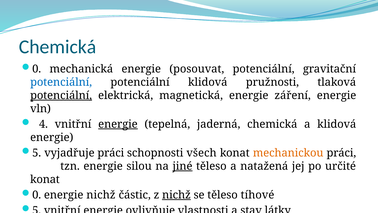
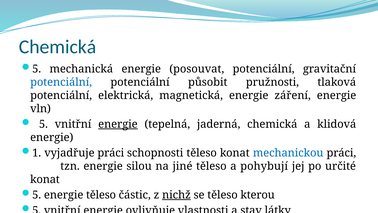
0: 0 -> 5 (37, 69)
potenciální klidová: klidová -> působit (208, 82)
potenciální underline: present -> none (61, 95)
4: 4 -> 5 (43, 124)
5: 5 -> 1 (37, 153)
schopnosti všech: všech -> těleso (202, 153)
mechanickou colour: orange -> blue (288, 153)
jiné underline: present -> none (182, 166)
natažená: natažená -> pohybují (264, 166)
0: 0 -> 5 (37, 195)
energie nichž: nichž -> těleso (101, 195)
tíhové: tíhové -> kterou (258, 195)
